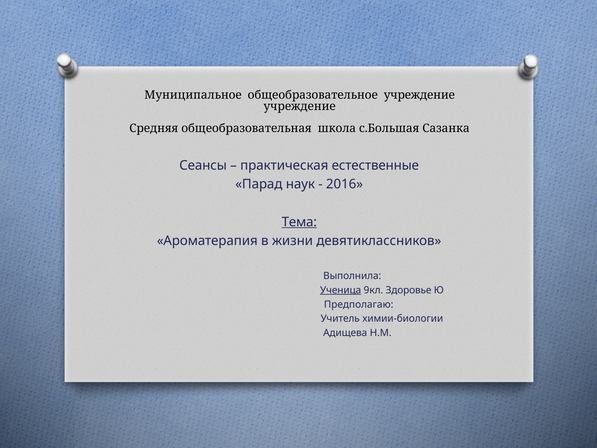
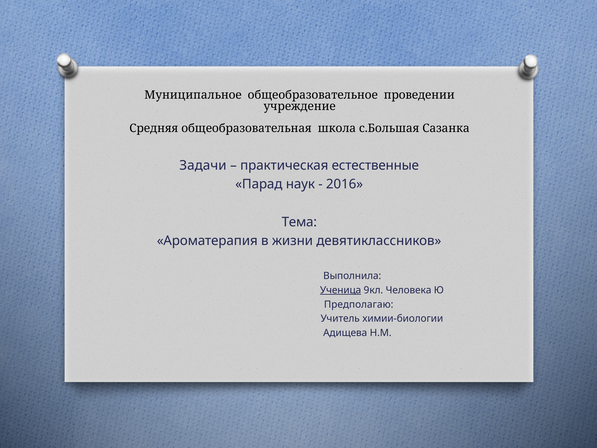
общеобразовательное учреждение: учреждение -> проведении (419, 95)
Сеансы: Сеансы -> Задачи (203, 165)
Тема underline: present -> none (299, 222)
Здоровье: Здоровье -> Человека (409, 290)
